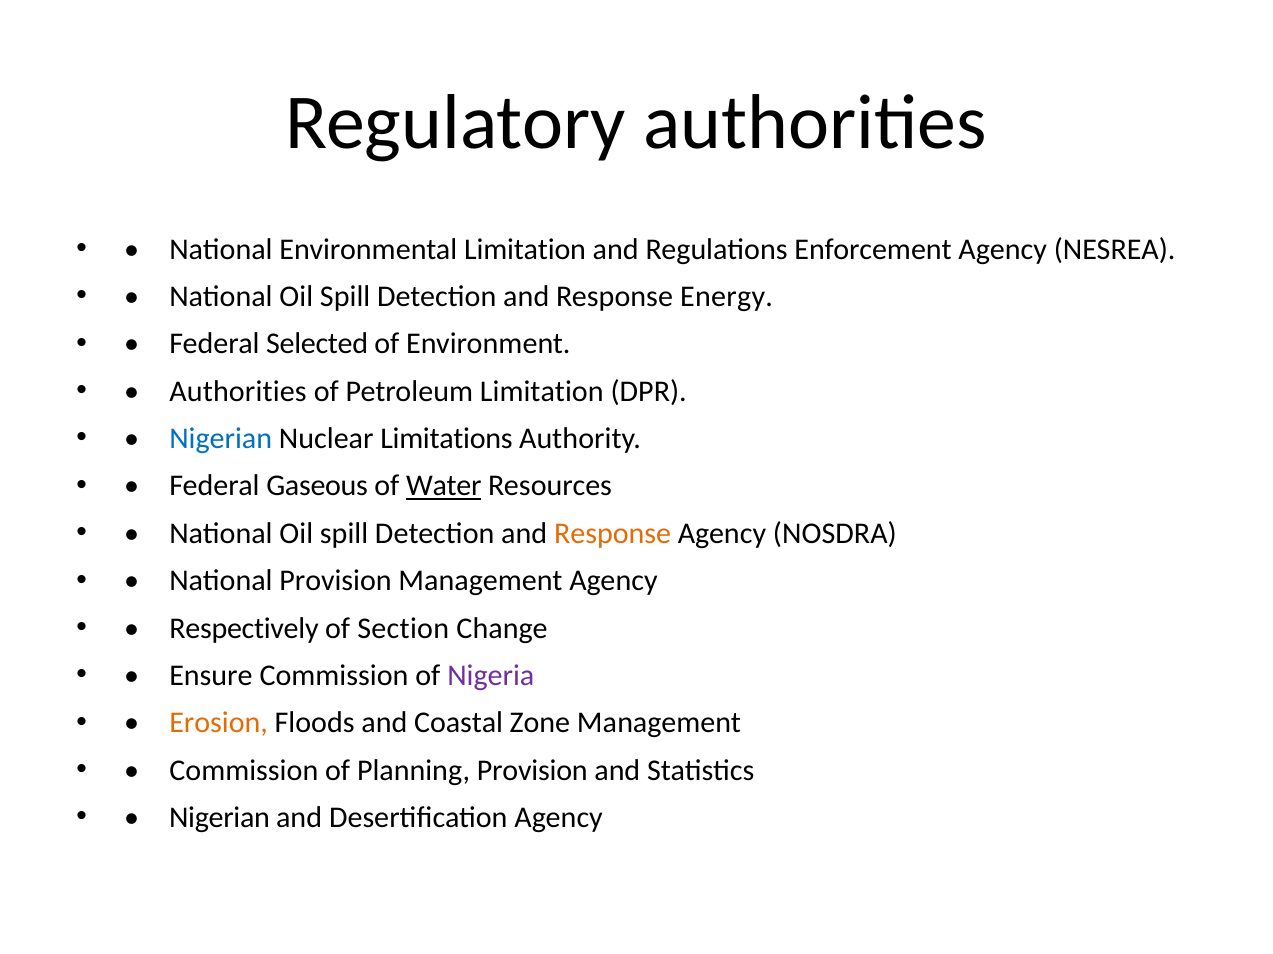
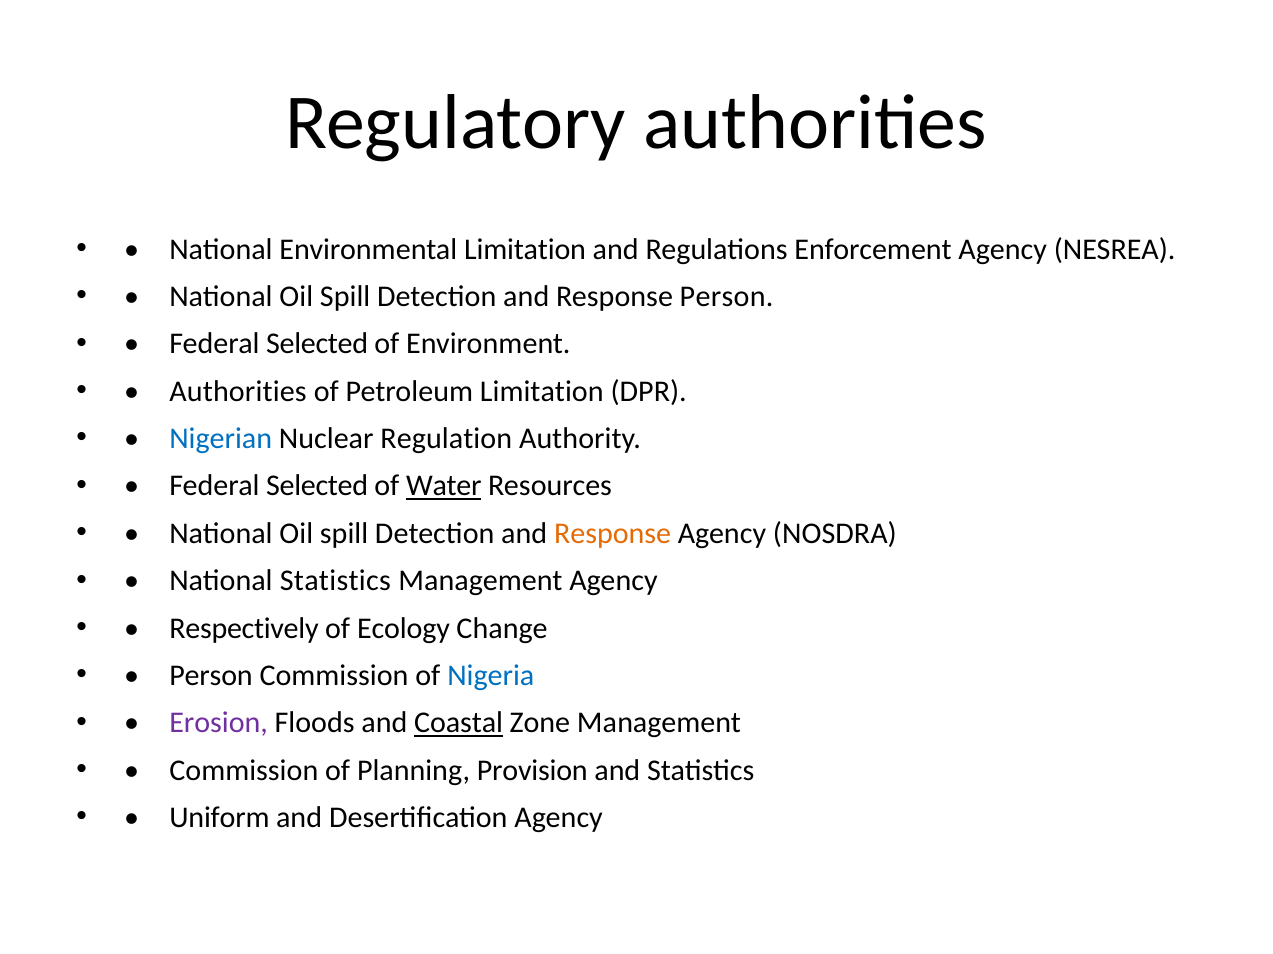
Response Energy: Energy -> Person (727, 297)
Limitations: Limitations -> Regulation (446, 439)
Gaseous: Gaseous -> Selected (317, 486)
National Provision: Provision -> Statistics (335, 581)
Section: Section -> Ecology (403, 629)
Ensure: Ensure -> Person (211, 676)
Nigeria colour: purple -> blue (491, 676)
Erosion colour: orange -> purple (219, 723)
Coastal underline: none -> present (459, 723)
Nigerian: Nigerian -> Uniform (219, 818)
